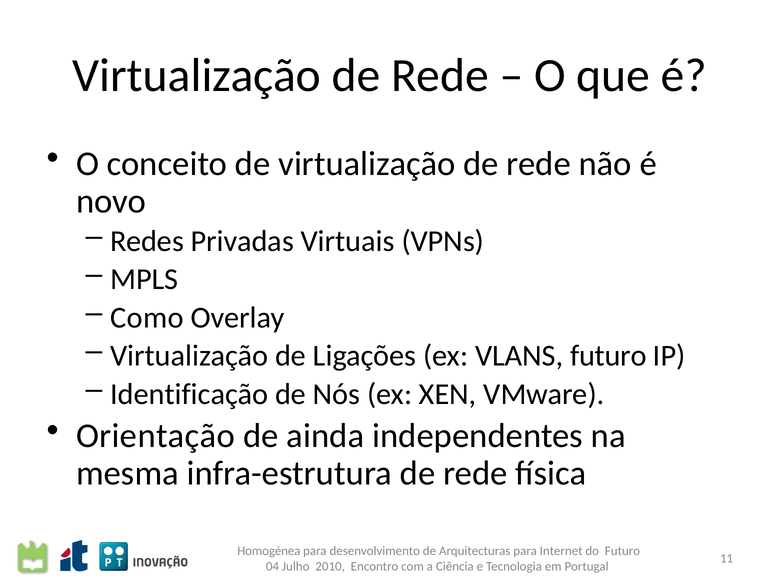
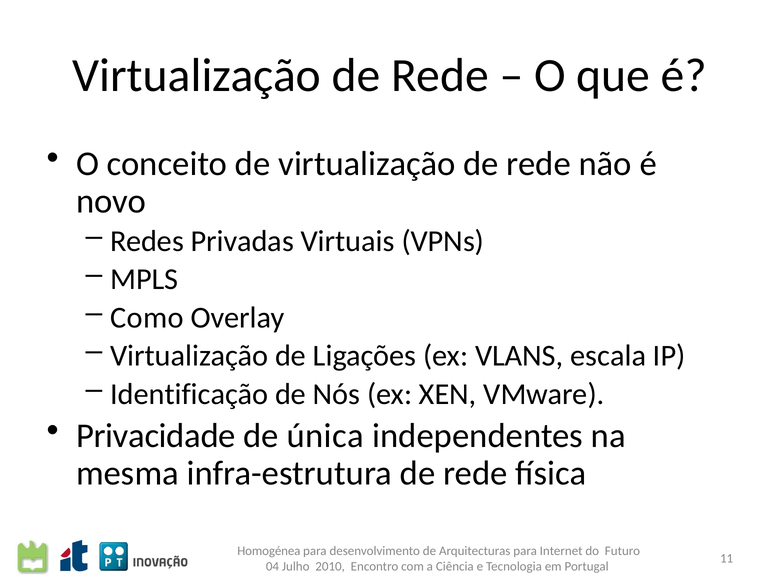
VLANS futuro: futuro -> escala (608, 356)
Orientação: Orientação -> Privacidade (156, 436)
ainda: ainda -> única (325, 436)
